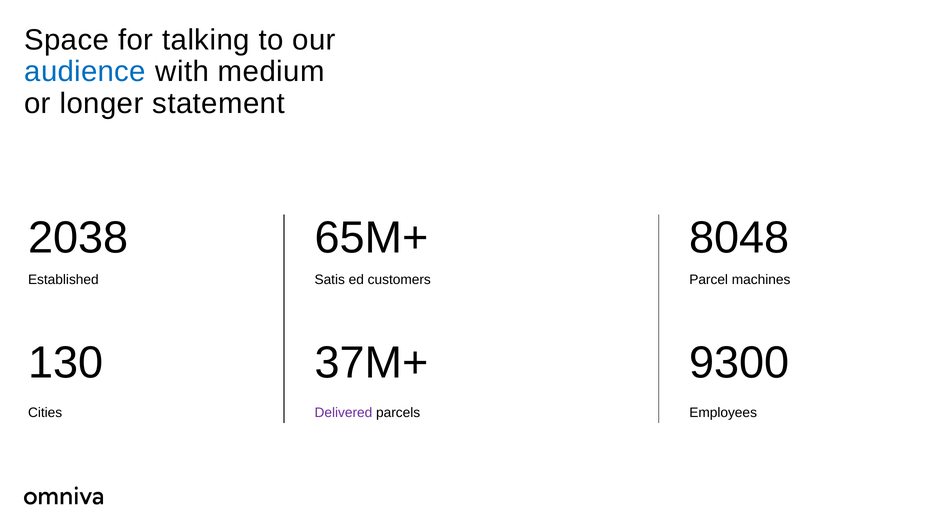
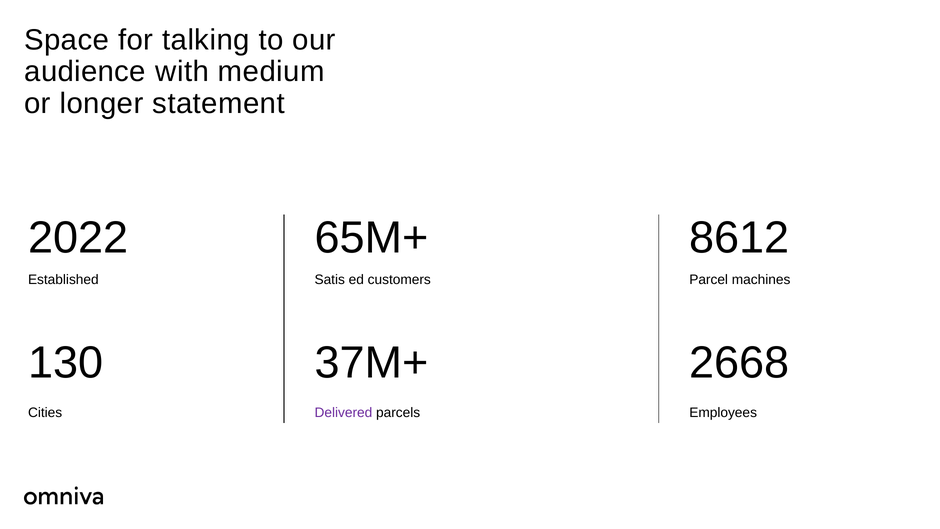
audience colour: blue -> black (85, 72)
2038: 2038 -> 2022 (78, 238)
8048: 8048 -> 8612 (739, 238)
9300: 9300 -> 2668 (739, 362)
